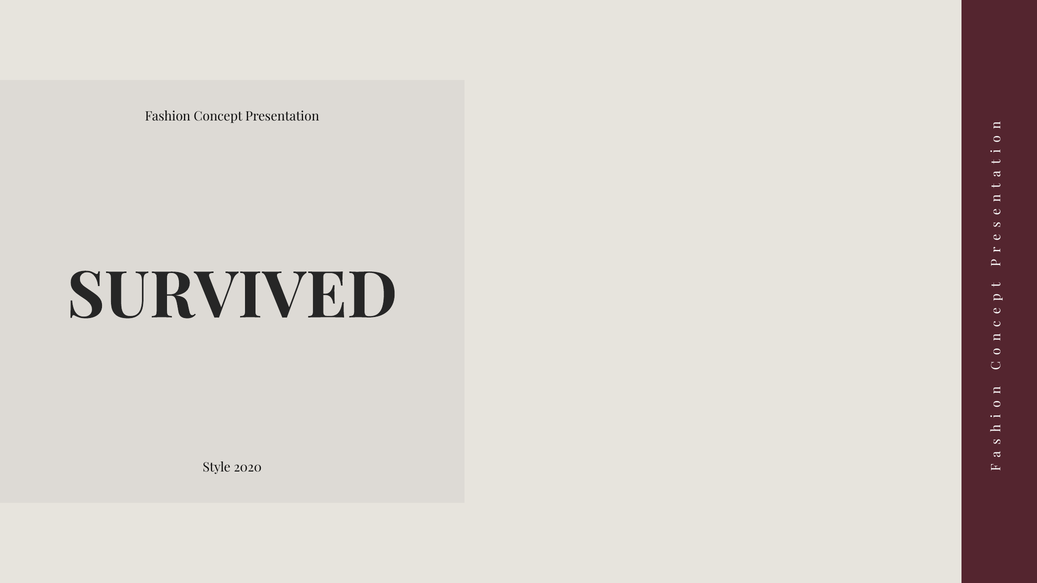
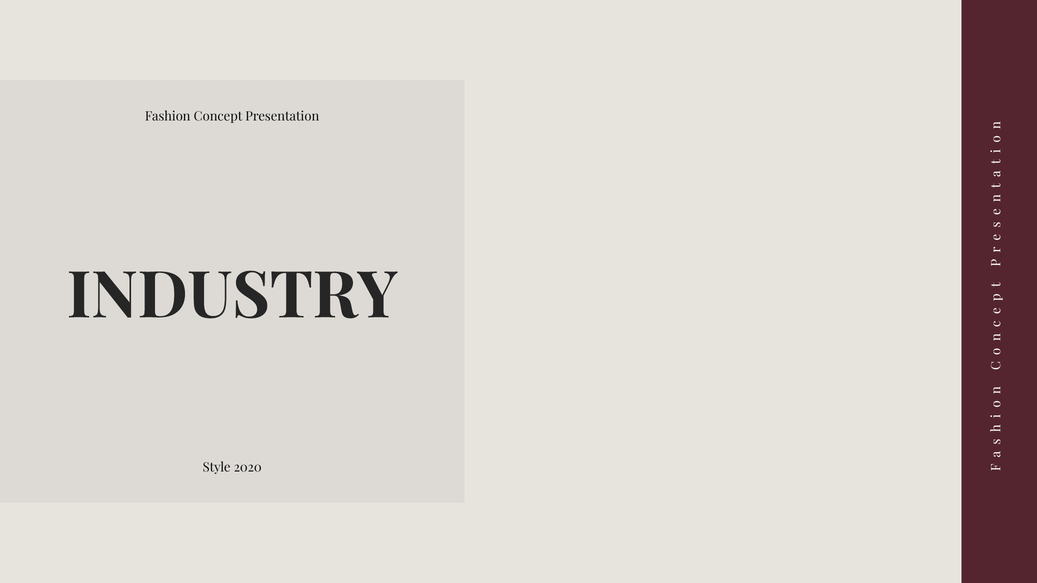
SURVIVED: SURVIVED -> INDUSTRY (232, 296)
